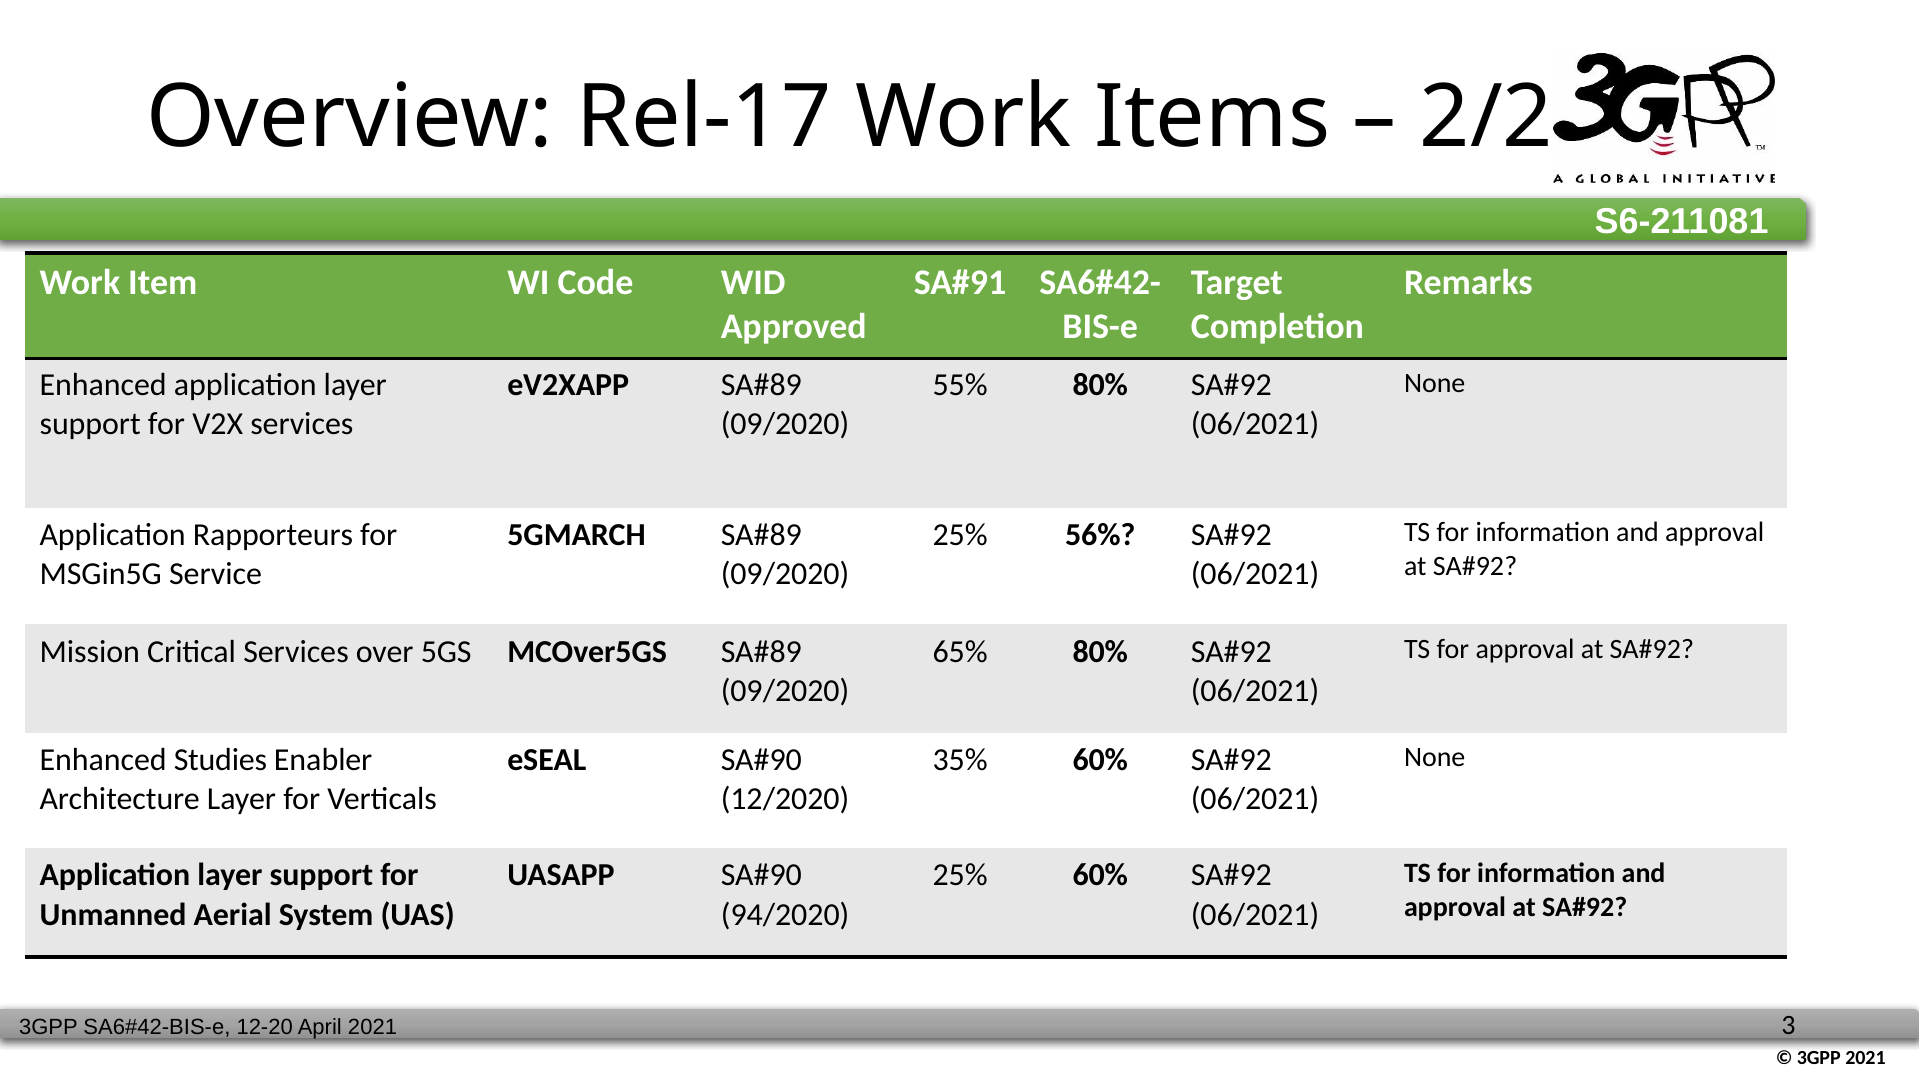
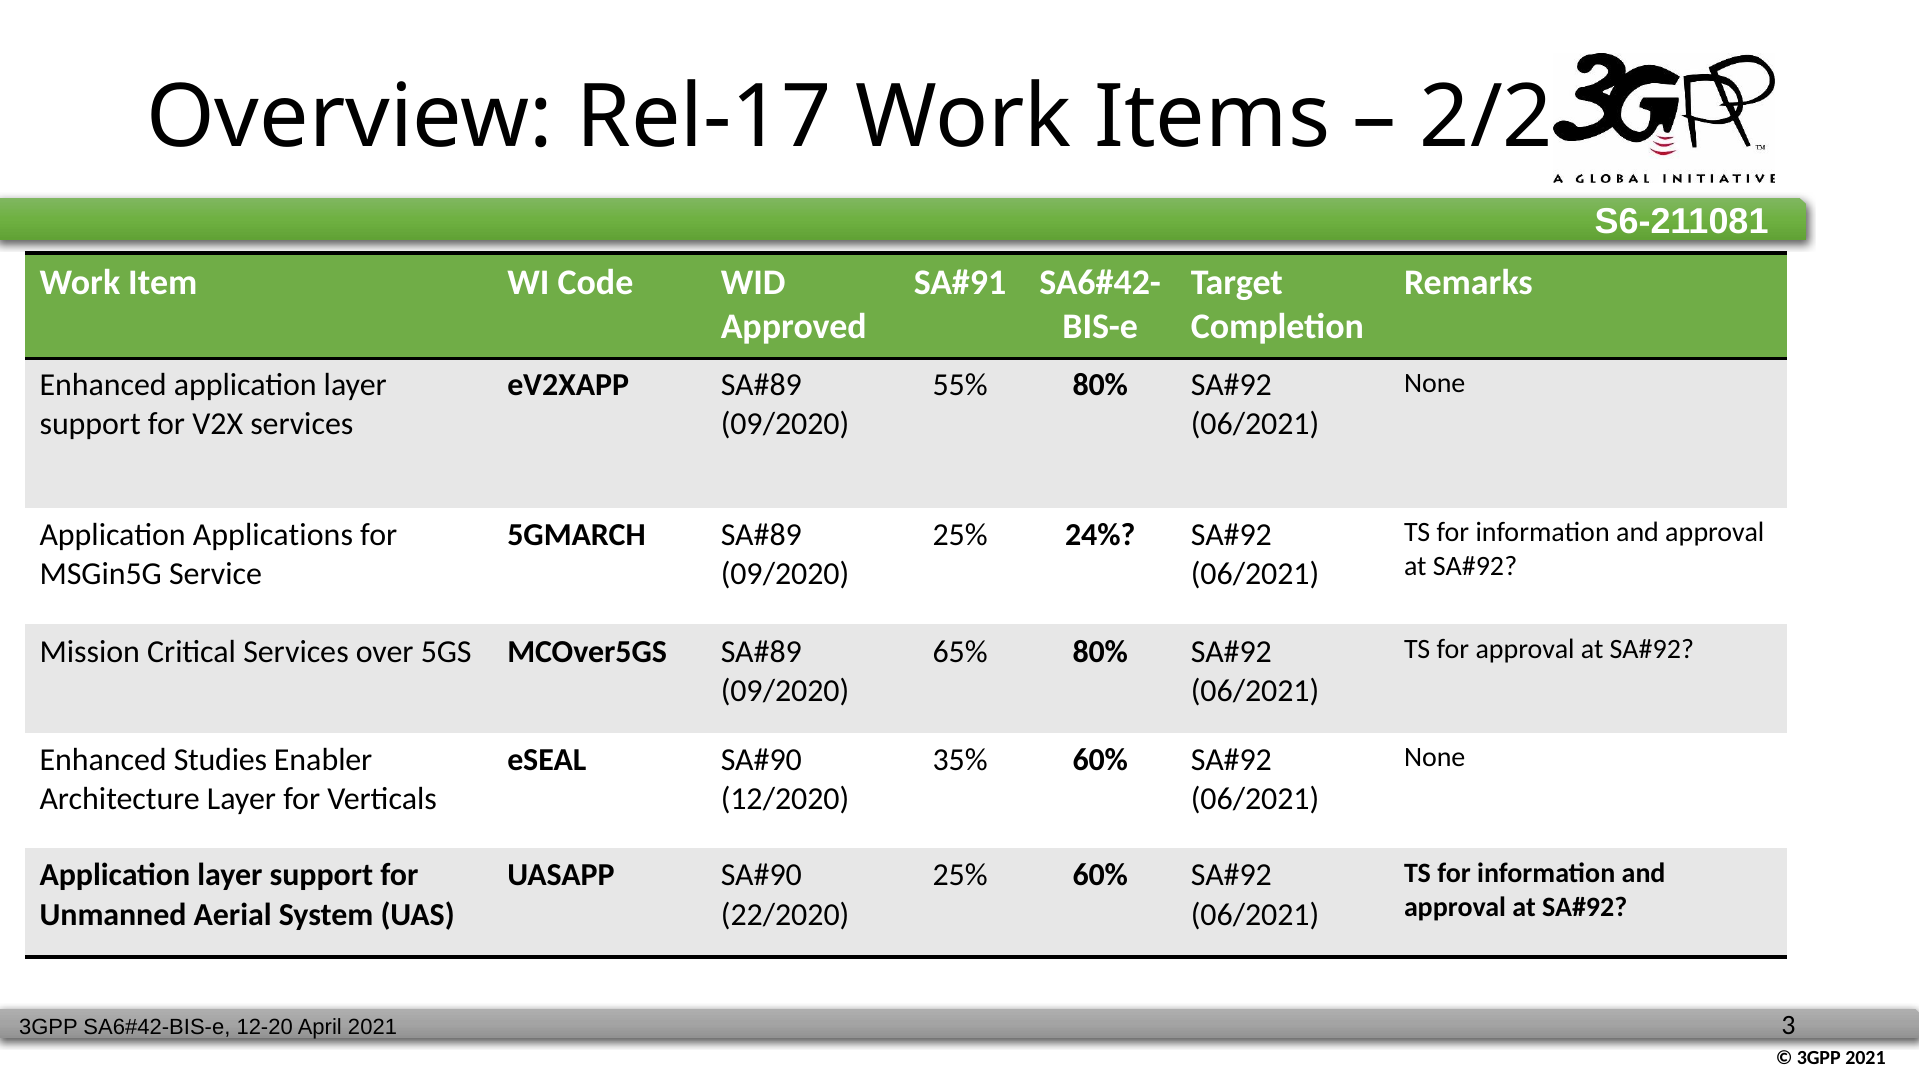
Rapporteurs: Rapporteurs -> Applications (273, 535)
56%: 56% -> 24% (1100, 535)
94/2020: 94/2020 -> 22/2020 (785, 915)
